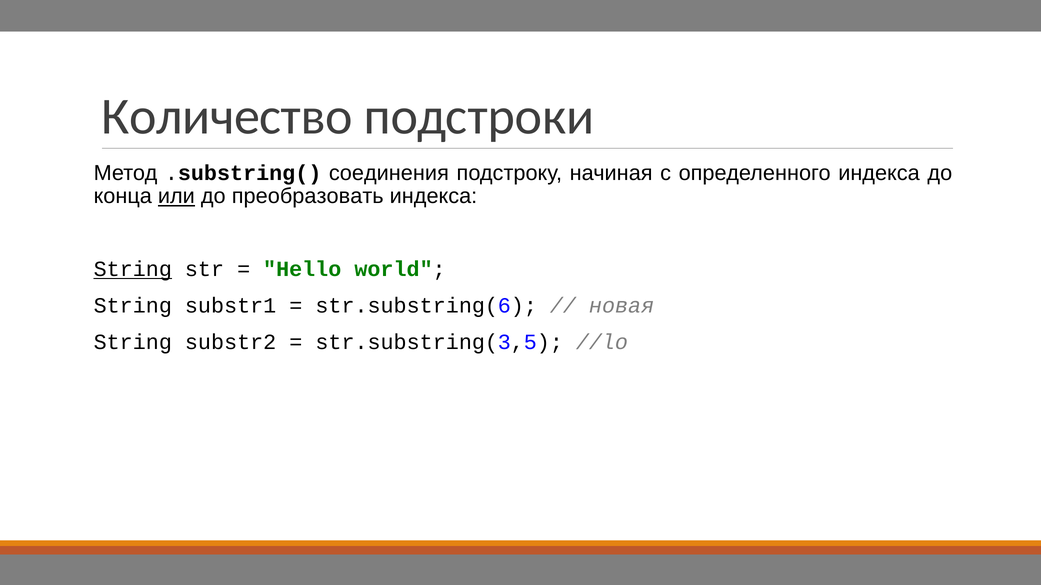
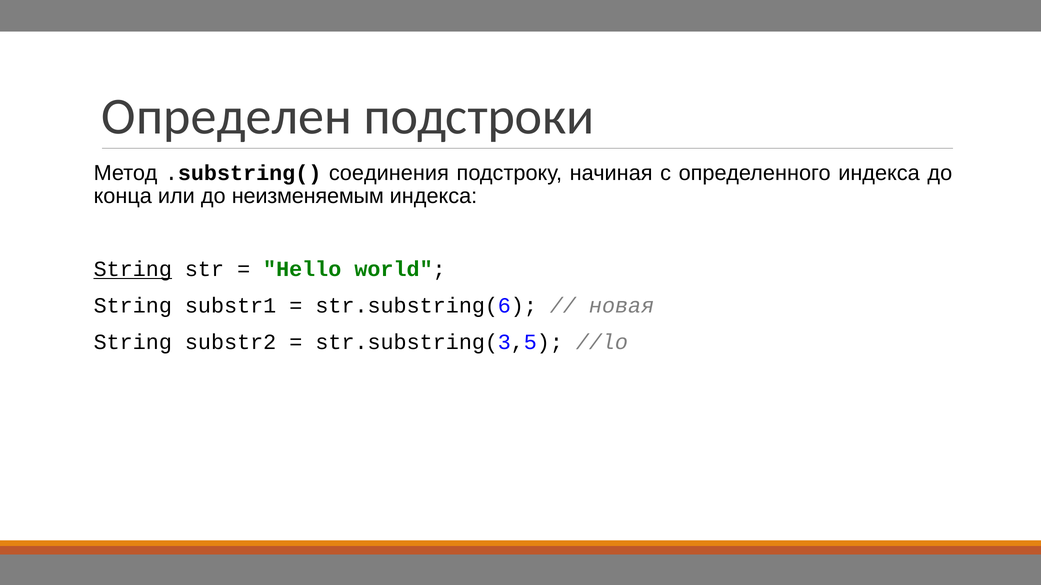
Количество: Количество -> Определен (227, 117)
или underline: present -> none (176, 197)
преобразовать: преобразовать -> неизменяемым (308, 197)
